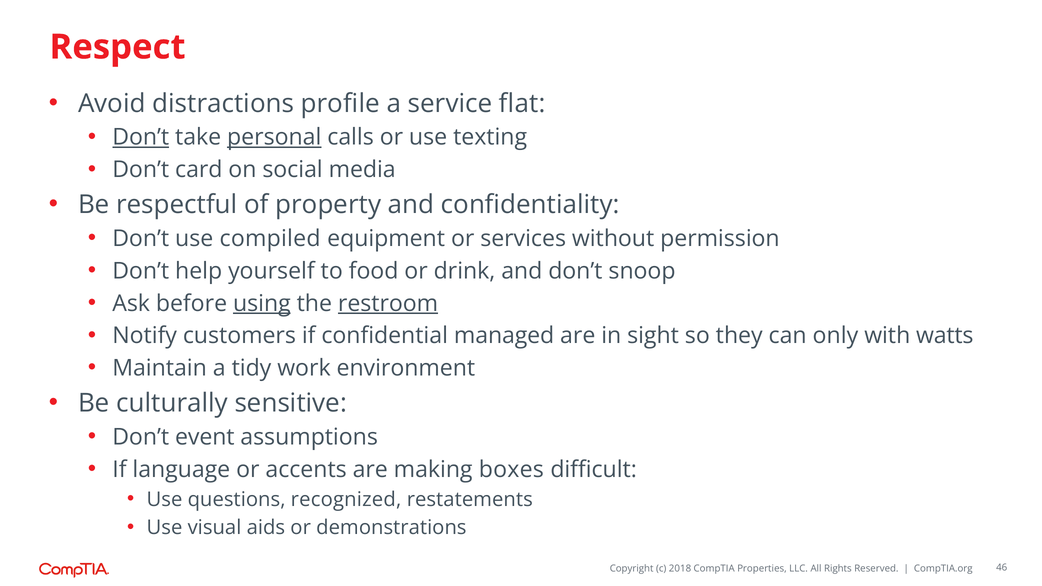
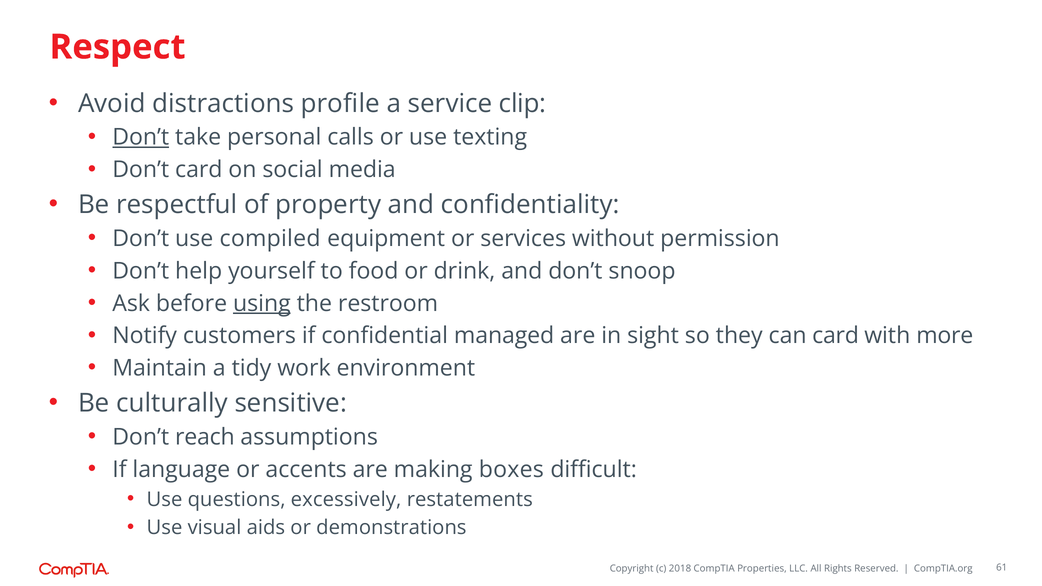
flat: flat -> clip (523, 103)
personal underline: present -> none (274, 137)
restroom underline: present -> none (388, 303)
can only: only -> card (836, 336)
watts: watts -> more (945, 336)
event: event -> reach (205, 437)
recognized: recognized -> excessively (346, 500)
46: 46 -> 61 (1002, 568)
